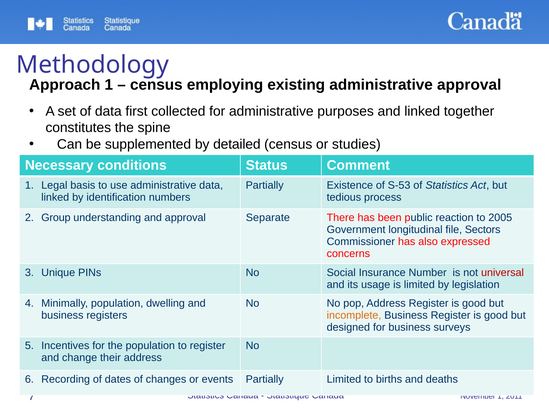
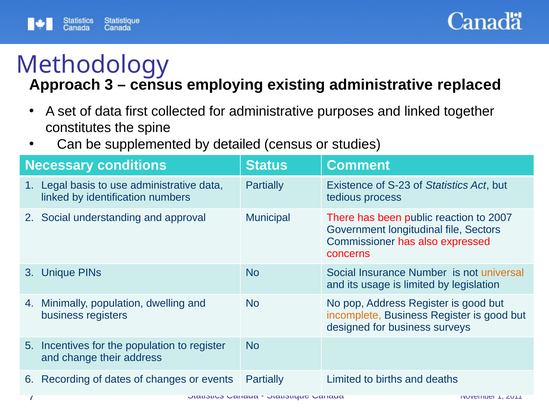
Approach 1: 1 -> 3 (109, 85)
administrative approval: approval -> replaced (469, 85)
S-53: S-53 -> S-23 (399, 185)
2 Group: Group -> Social (56, 218)
Separate: Separate -> Municipal (268, 218)
2005: 2005 -> 2007 (500, 218)
universal colour: red -> orange (503, 272)
